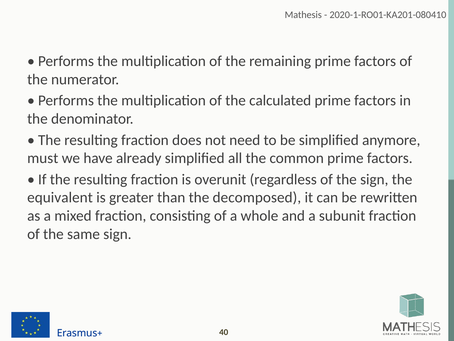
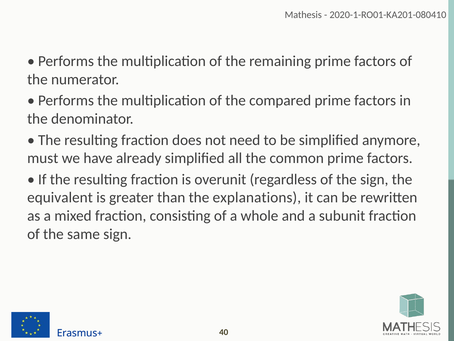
calculated: calculated -> compared (280, 100)
decomposed: decomposed -> explanations (257, 197)
